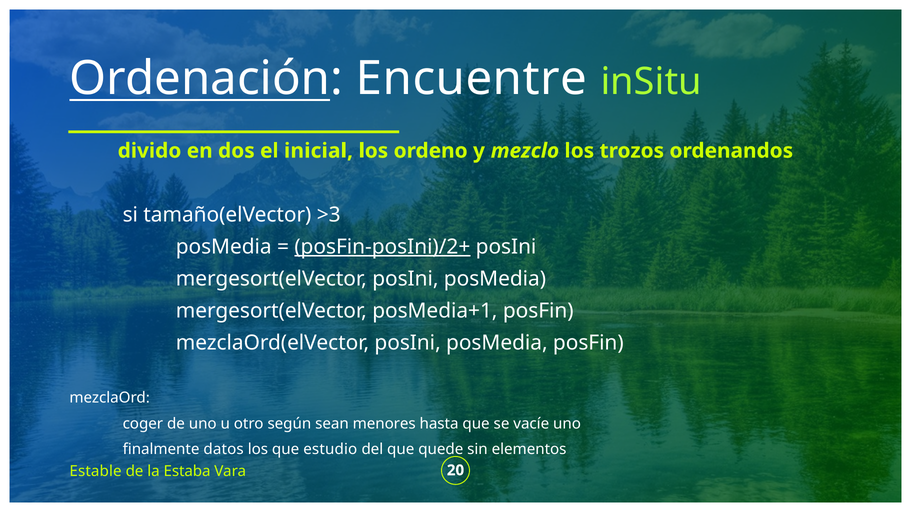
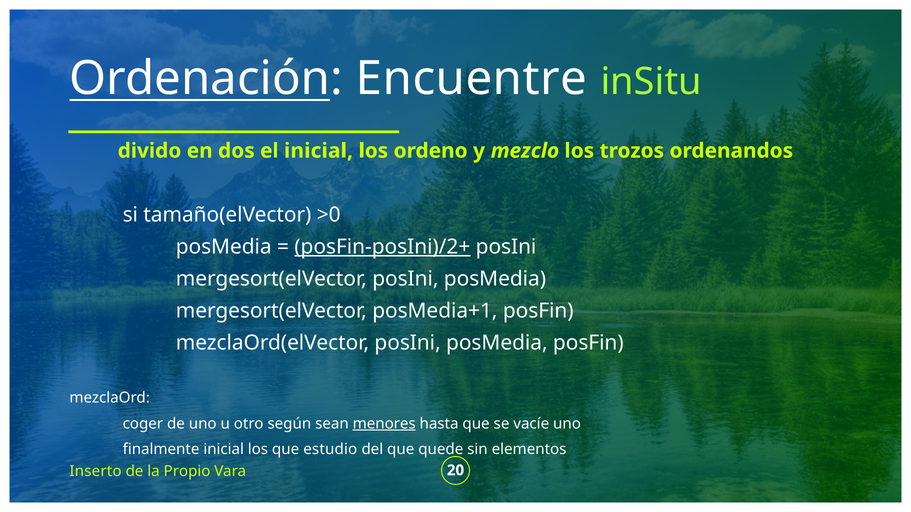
>3: >3 -> >0 (329, 215)
menores underline: none -> present (384, 424)
finalmente datos: datos -> inicial (224, 450)
Estable: Estable -> Inserto (96, 472)
Estaba: Estaba -> Propio (187, 472)
